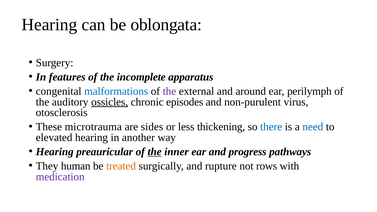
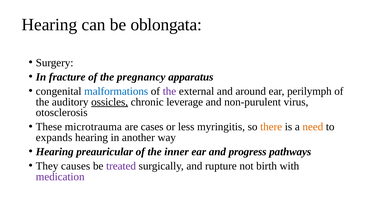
features: features -> fracture (67, 77)
incomplete: incomplete -> pregnancy (141, 77)
episodes: episodes -> leverage (185, 102)
sides: sides -> cases (152, 127)
thickening: thickening -> myringitis (221, 127)
there colour: blue -> orange (271, 127)
need colour: blue -> orange (313, 127)
elevated: elevated -> expands (54, 138)
the underline: present -> none (155, 152)
human: human -> causes (76, 166)
treated colour: orange -> purple (121, 166)
rows: rows -> birth (267, 166)
